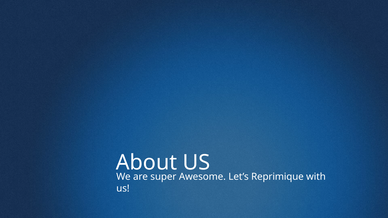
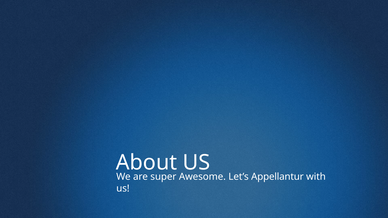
Reprimique: Reprimique -> Appellantur (277, 177)
